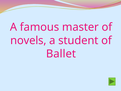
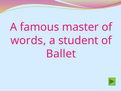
novels: novels -> words (28, 40)
